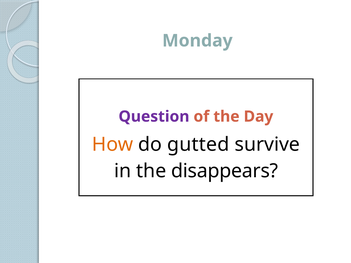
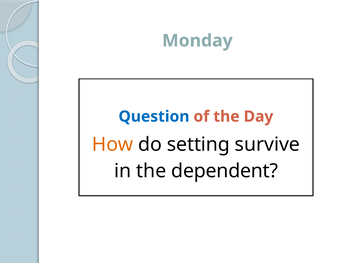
Question colour: purple -> blue (154, 117)
gutted: gutted -> setting (198, 145)
disappears: disappears -> dependent (225, 171)
